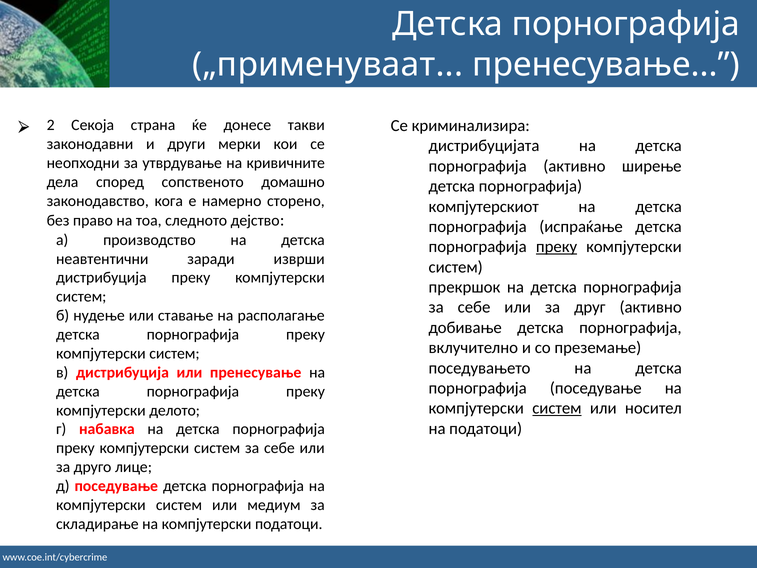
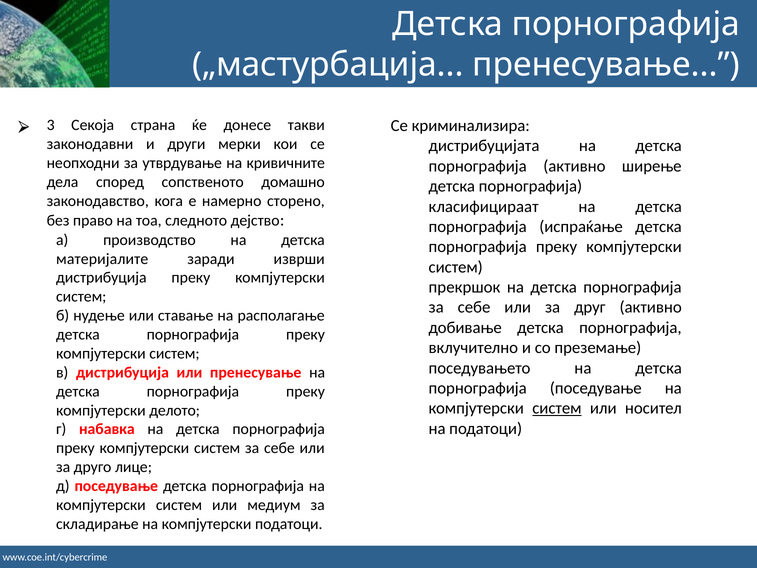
„применуваат: „применуваат -> „мастурбација (328, 64)
2: 2 -> 3 (51, 125)
компјутерскиот: компјутерскиот -> класифицираат (484, 206)
преку underline: present -> none (557, 247)
неавтентични: неавтентични -> материјалите (102, 259)
